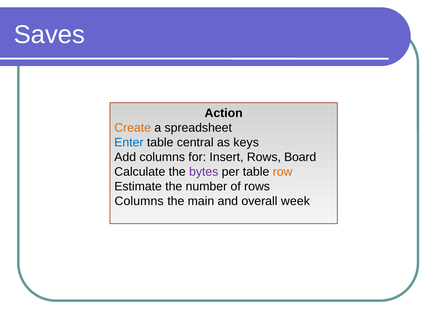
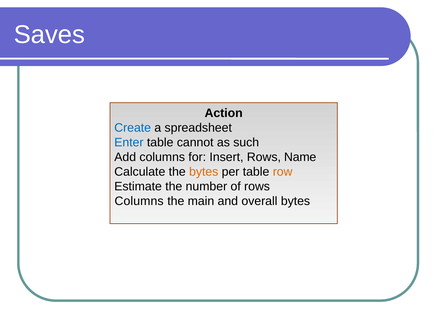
Create colour: orange -> blue (133, 128)
central: central -> cannot (195, 142)
keys: keys -> such (246, 142)
Board: Board -> Name (300, 157)
bytes colour: purple -> orange (204, 172)
overall week: week -> bytes (295, 201)
